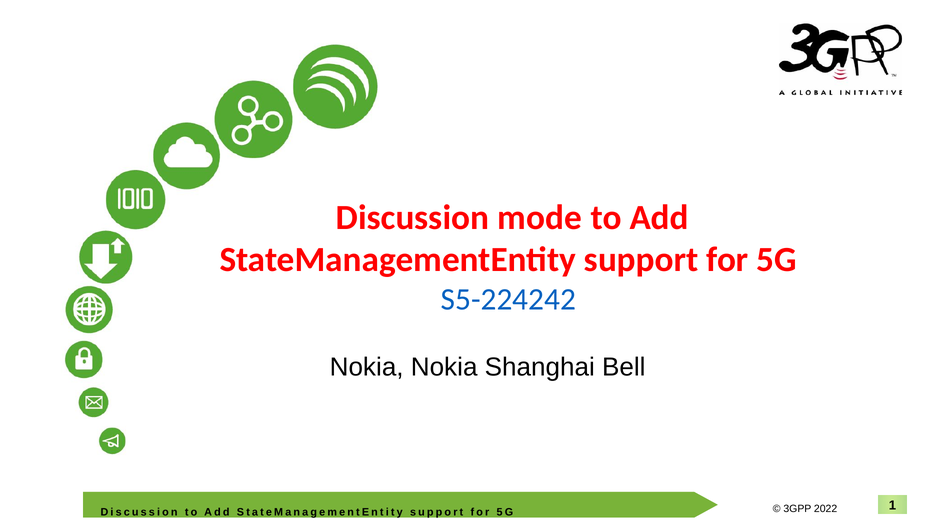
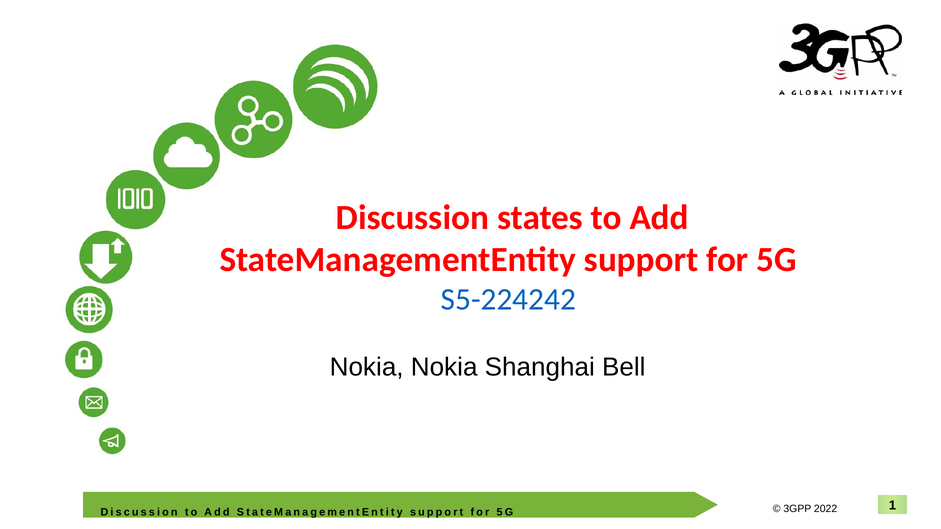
mode: mode -> states (540, 218)
